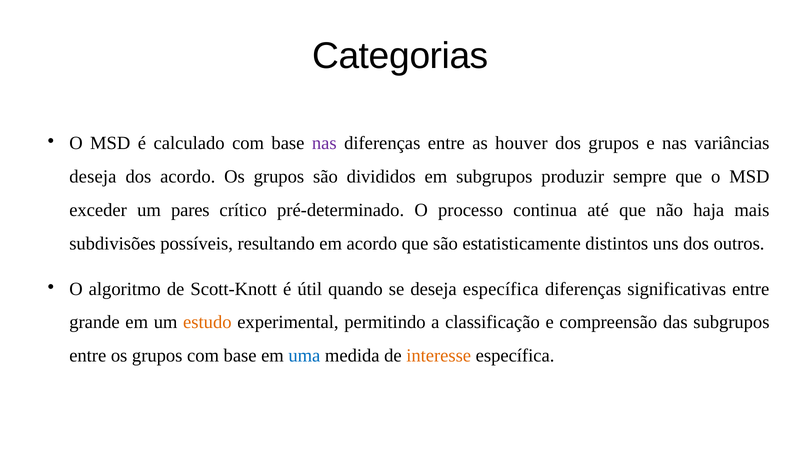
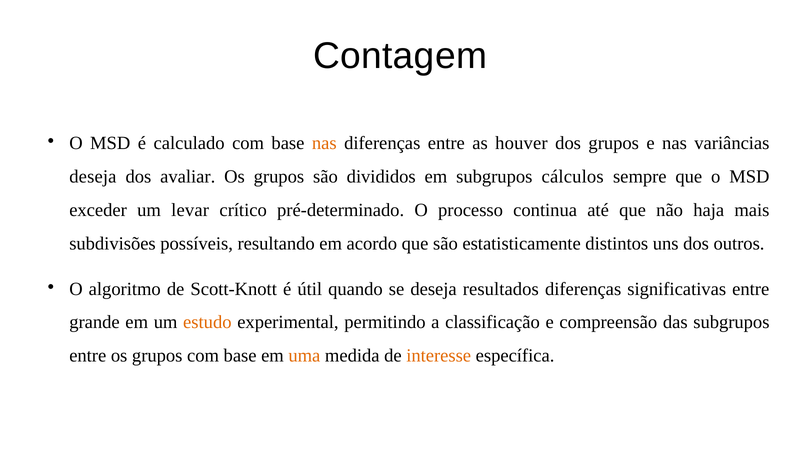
Categorias: Categorias -> Contagem (400, 56)
nas colour: purple -> orange (324, 143)
dos acordo: acordo -> avaliar (188, 177)
produzir: produzir -> cálculos (573, 177)
pares: pares -> levar (190, 210)
deseja específica: específica -> resultados (501, 289)
uma colour: blue -> orange (304, 356)
